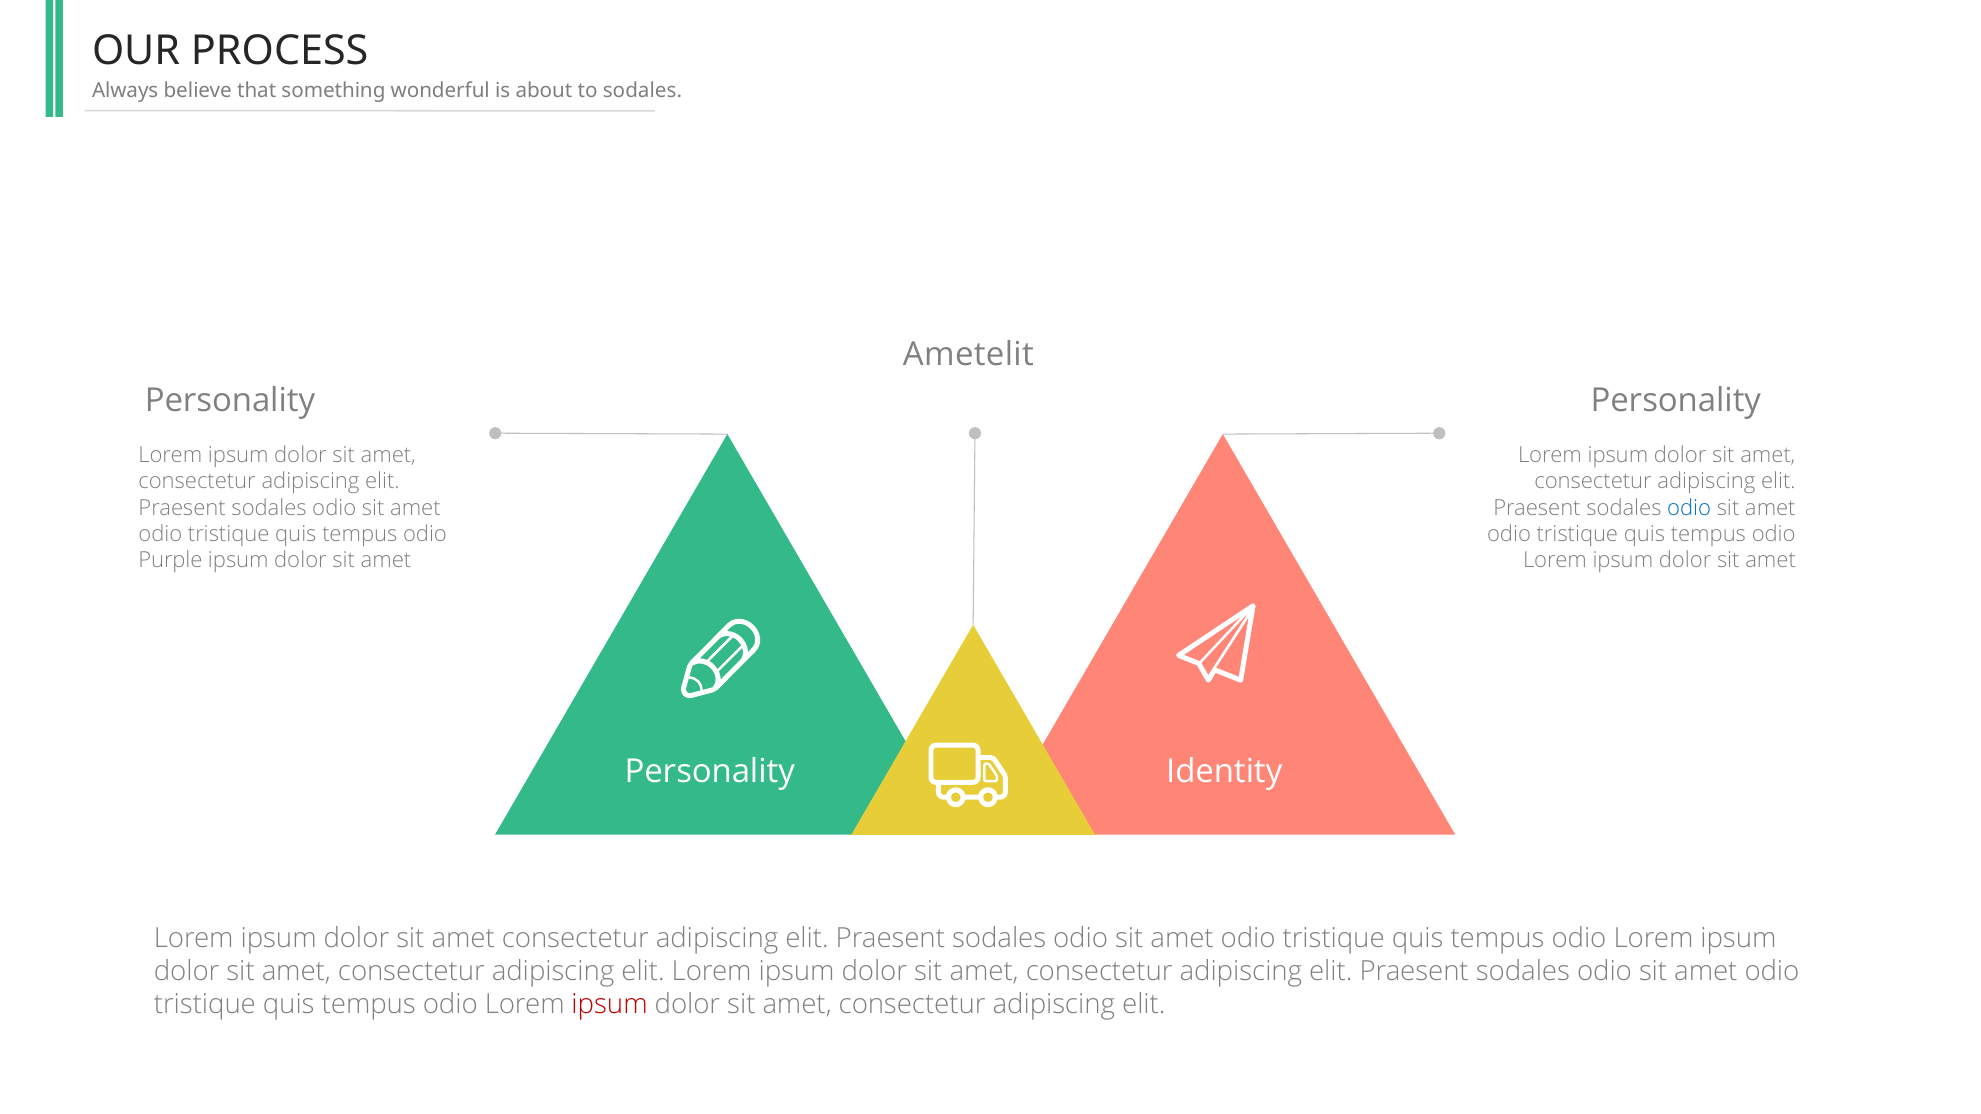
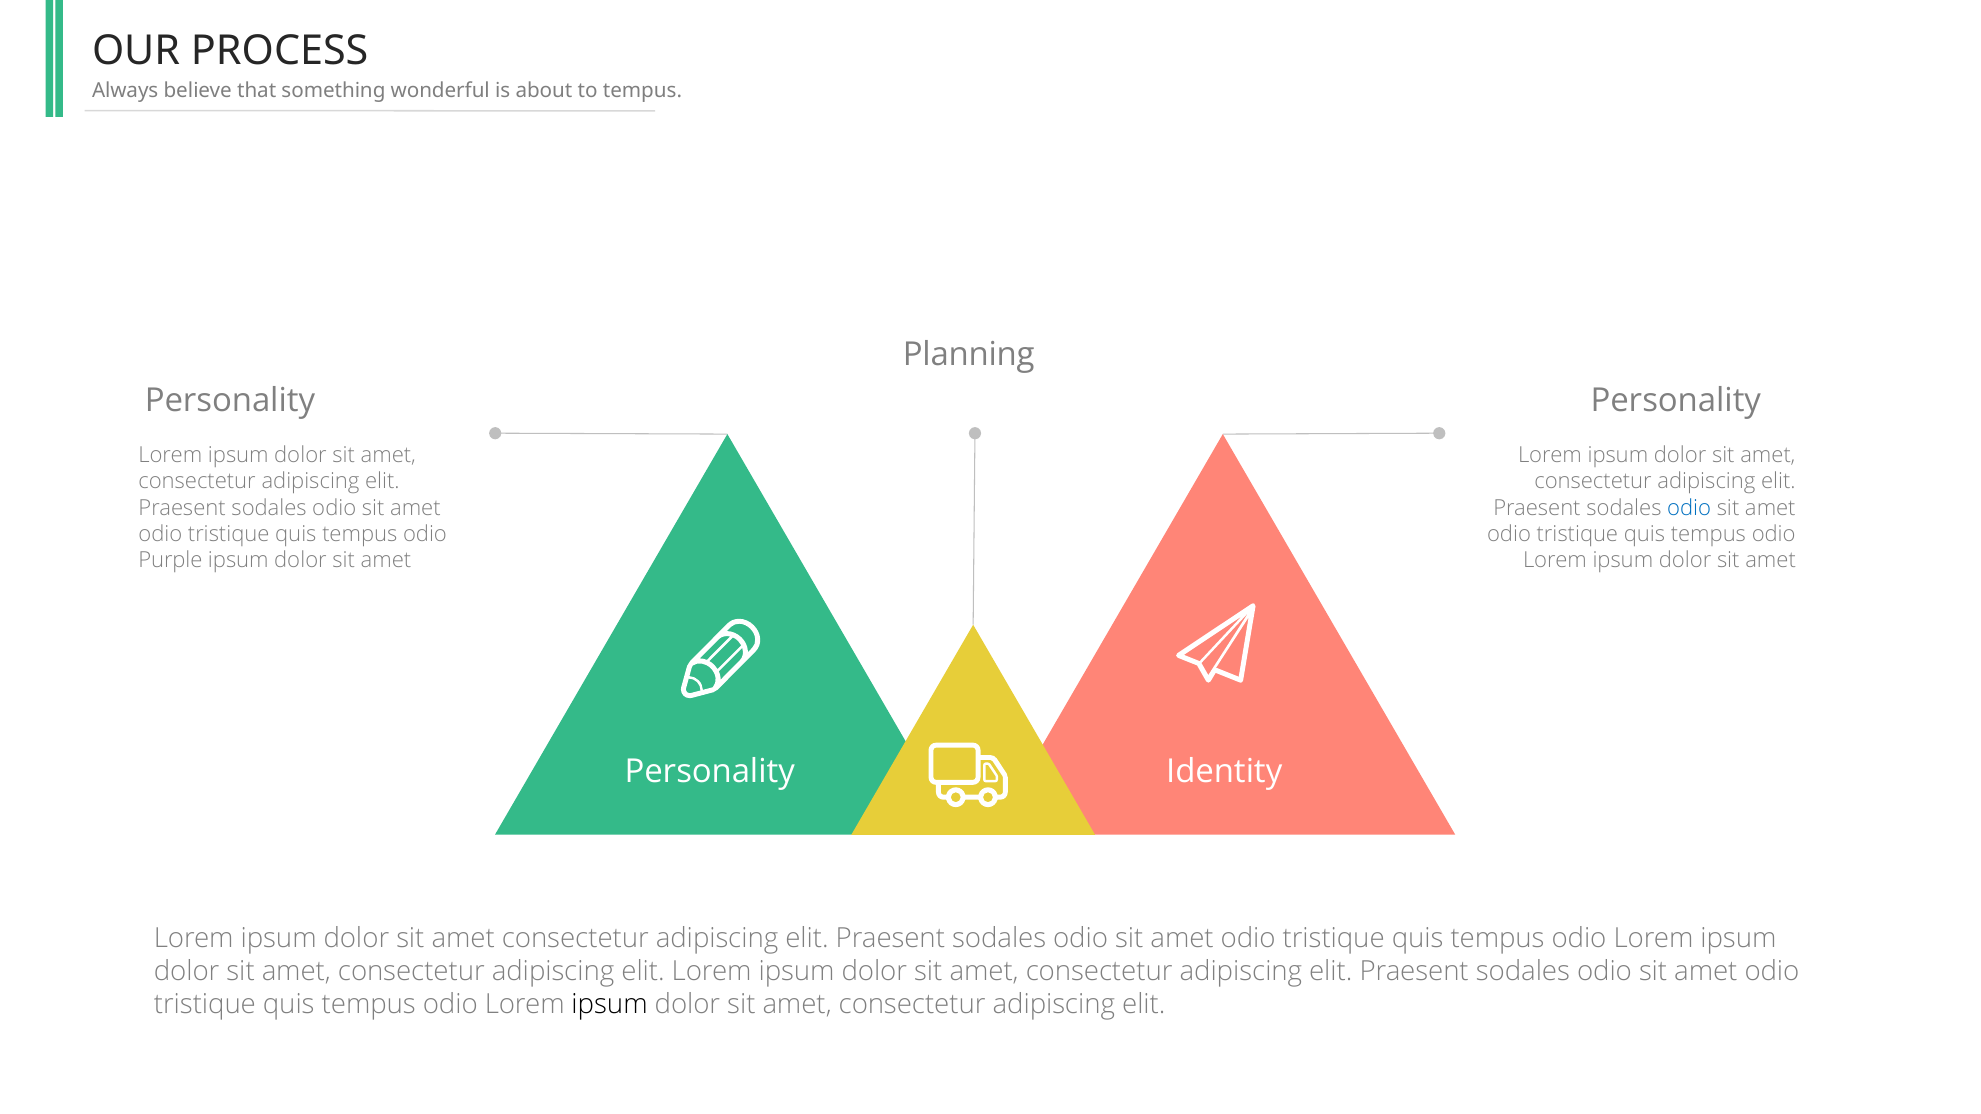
to sodales: sodales -> tempus (642, 91)
Ametelit: Ametelit -> Planning (969, 354)
ipsum colour: red -> black (610, 1005)
